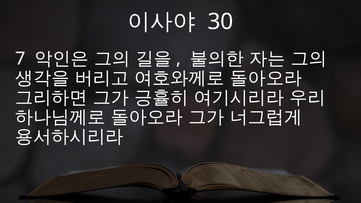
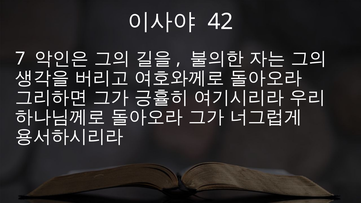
30: 30 -> 42 (220, 22)
